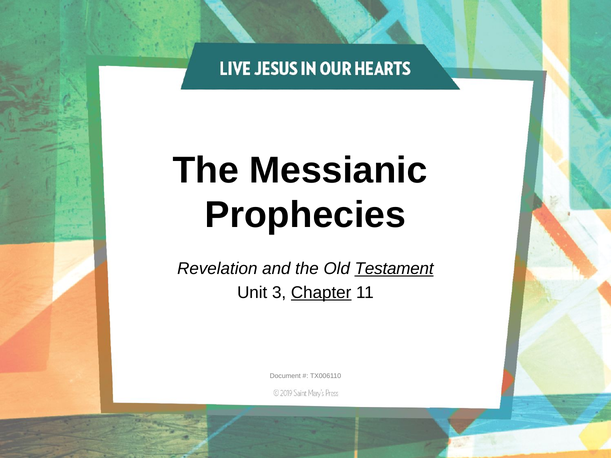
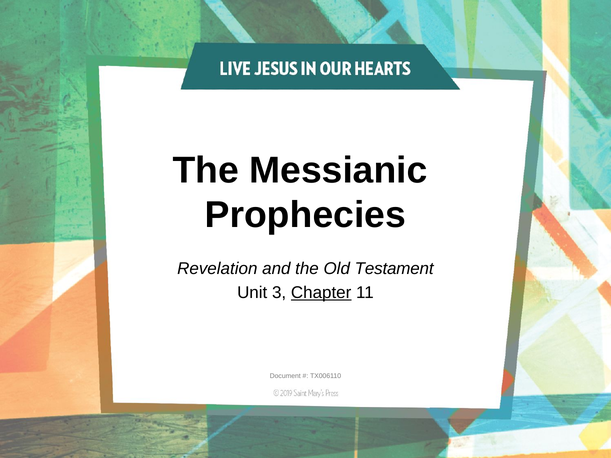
Testament underline: present -> none (394, 269)
